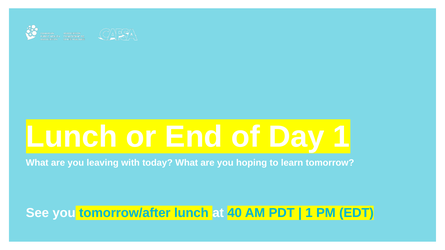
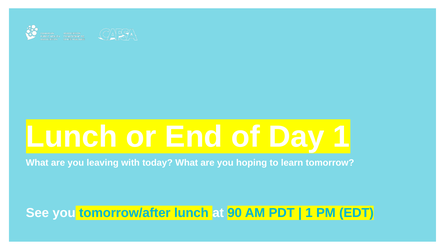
40: 40 -> 90 (235, 213)
